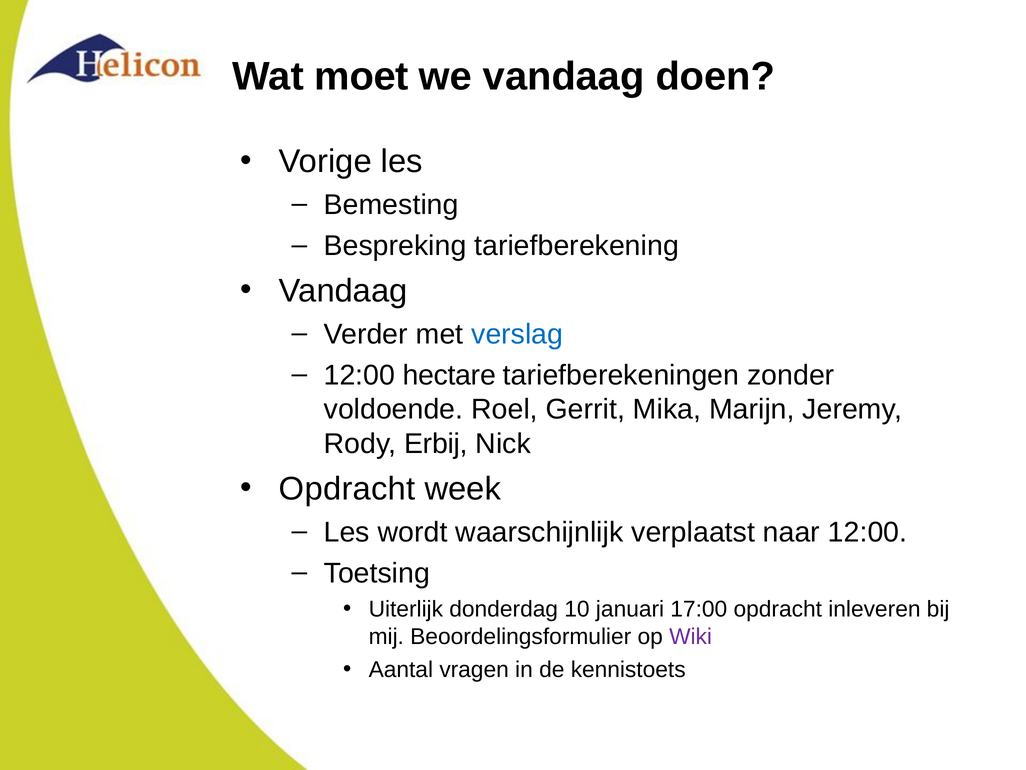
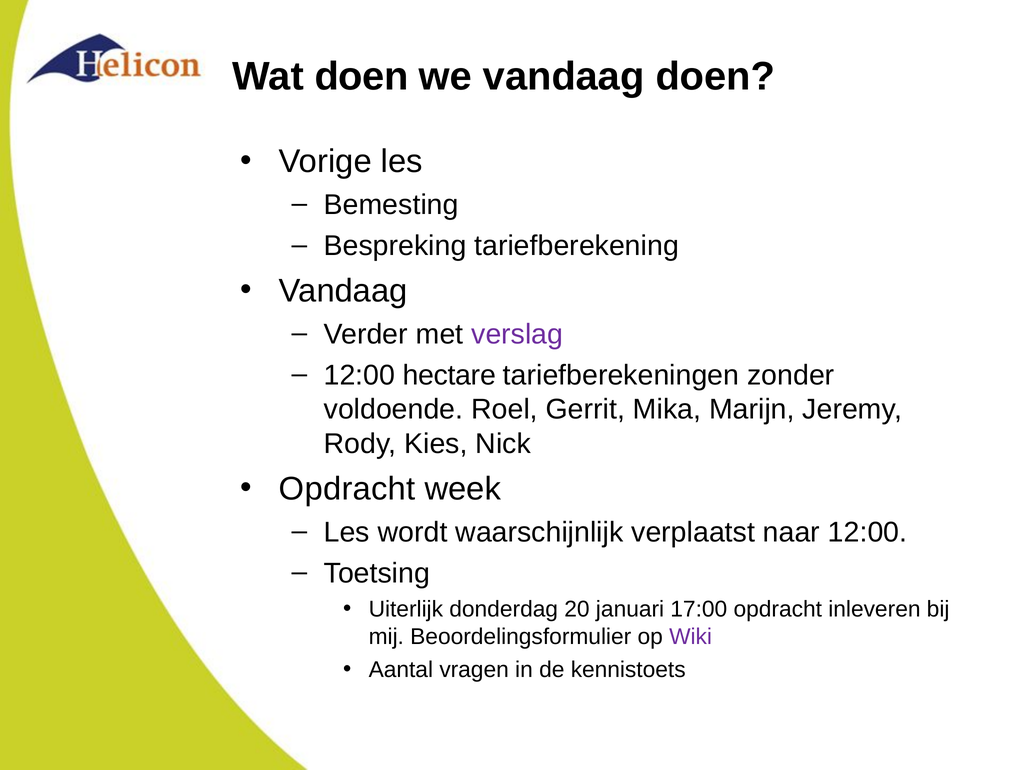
Wat moet: moet -> doen (362, 76)
verslag colour: blue -> purple (517, 334)
Erbij: Erbij -> Kies (436, 443)
10: 10 -> 20 (577, 609)
